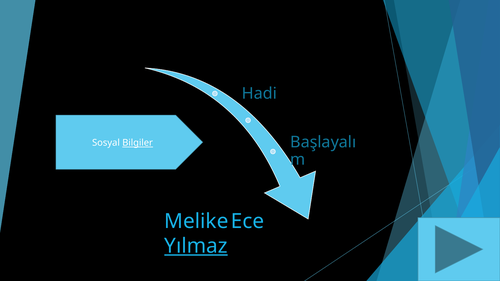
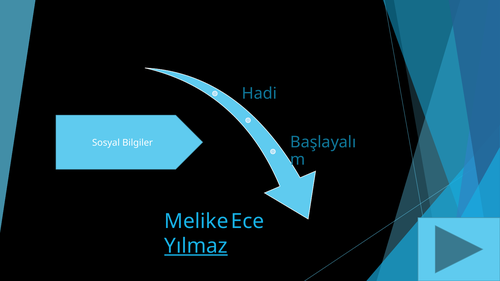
Bilgiler underline: present -> none (138, 143)
